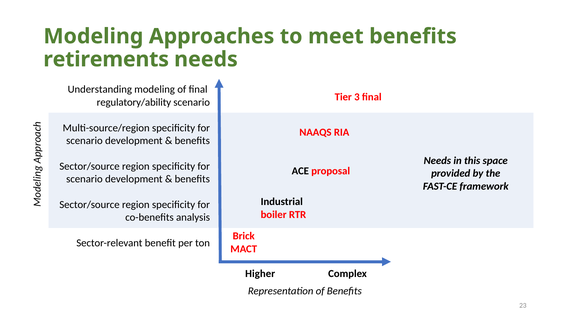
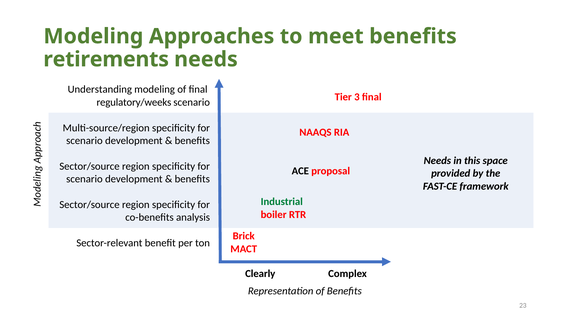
regulatory/ability: regulatory/ability -> regulatory/weeks (134, 102)
Industrial colour: black -> green (282, 202)
Higher: Higher -> Clearly (260, 274)
